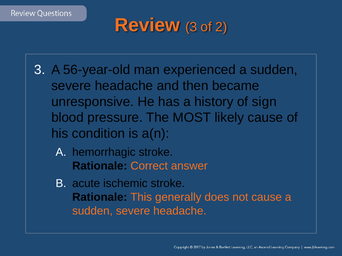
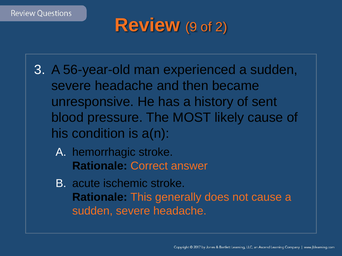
Review 3: 3 -> 9 (191, 27)
sign: sign -> sent (264, 102)
